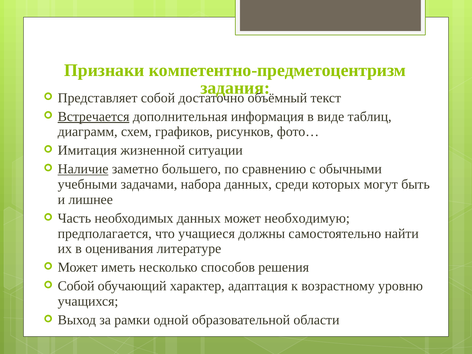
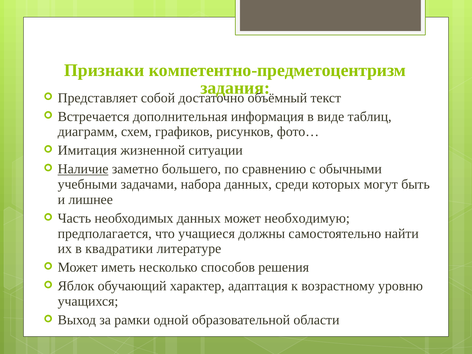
Встречается underline: present -> none (94, 117)
оценивания: оценивания -> квадратики (119, 249)
Собой: Собой -> Яблок (76, 286)
